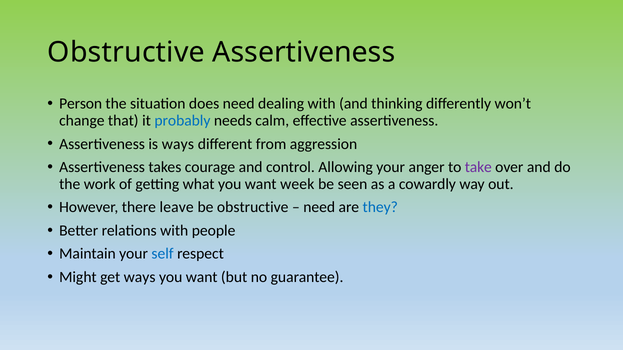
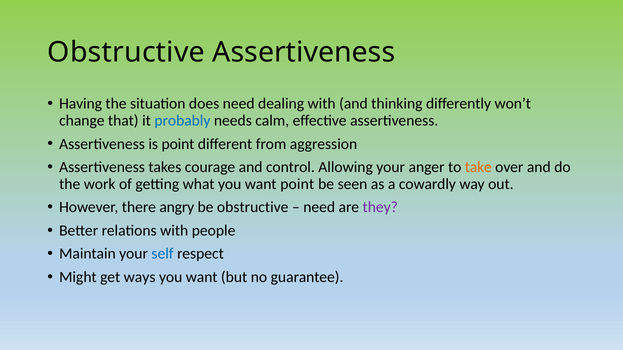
Person: Person -> Having (81, 104)
is ways: ways -> point (178, 144)
take colour: purple -> orange (478, 167)
want week: week -> point (297, 184)
leave: leave -> angry (177, 207)
they colour: blue -> purple (380, 207)
